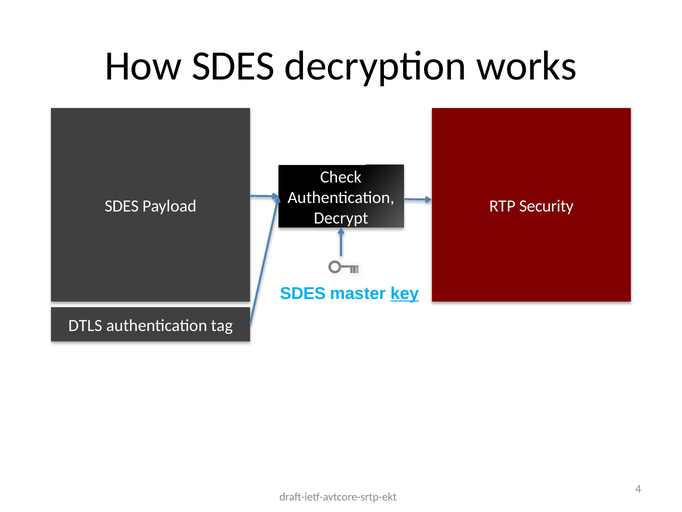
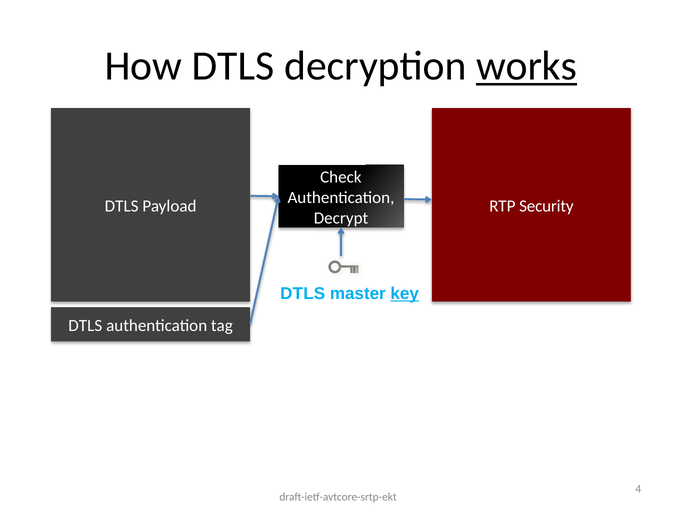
How SDES: SDES -> DTLS (233, 66)
works underline: none -> present (527, 66)
SDES: SDES -> DTLS (122, 206)
SDES: SDES -> DTLS (303, 293)
